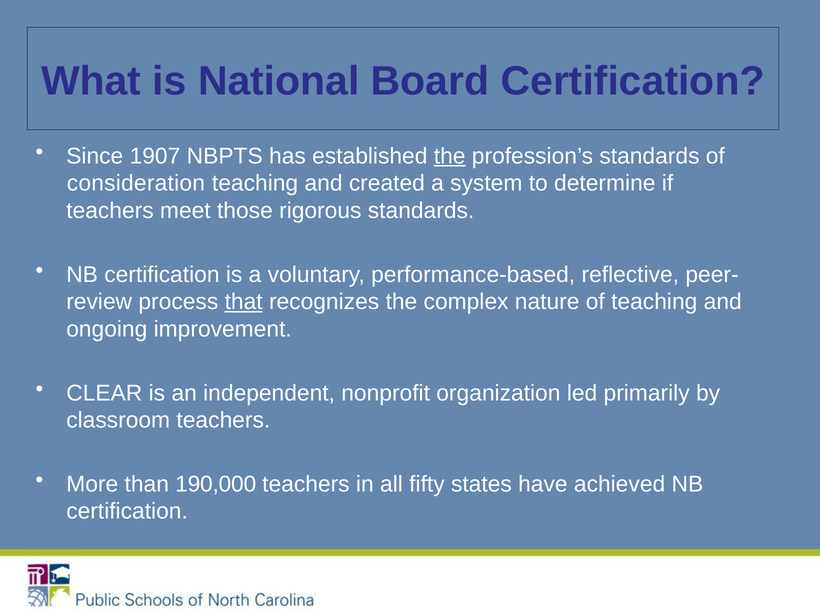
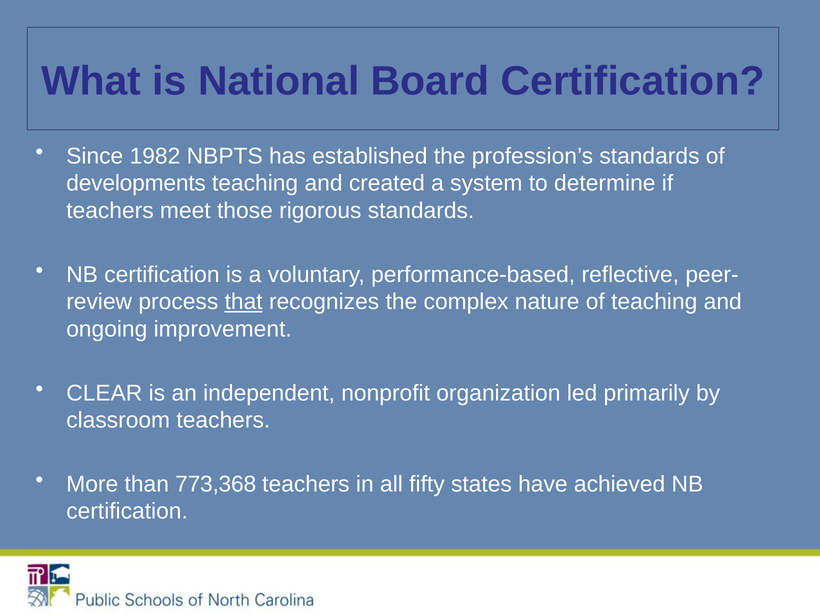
1907: 1907 -> 1982 (155, 156)
the underline: present -> none (450, 156)
consideration: consideration -> developments (136, 183)
190,000: 190,000 -> 773,368 (216, 484)
